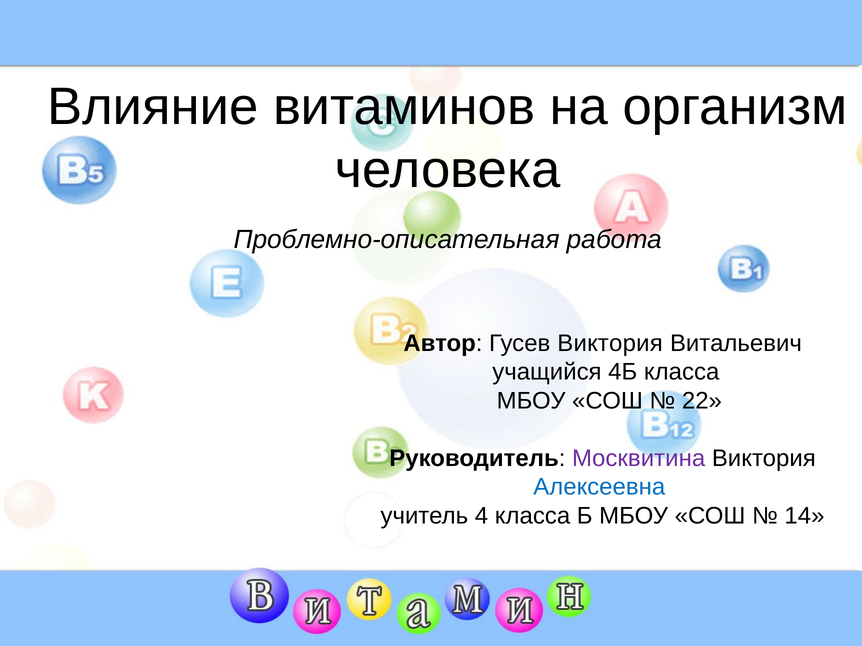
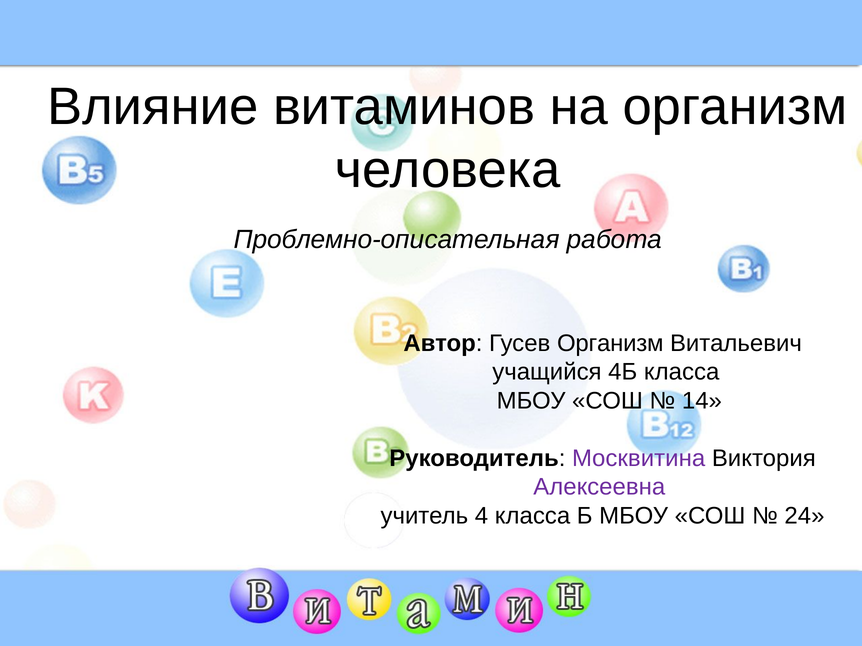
Гусев Виктория: Виктория -> Организм (610, 344)
22: 22 -> 14 (702, 401)
Алексеевна colour: blue -> purple (599, 487)
14: 14 -> 24 (804, 516)
